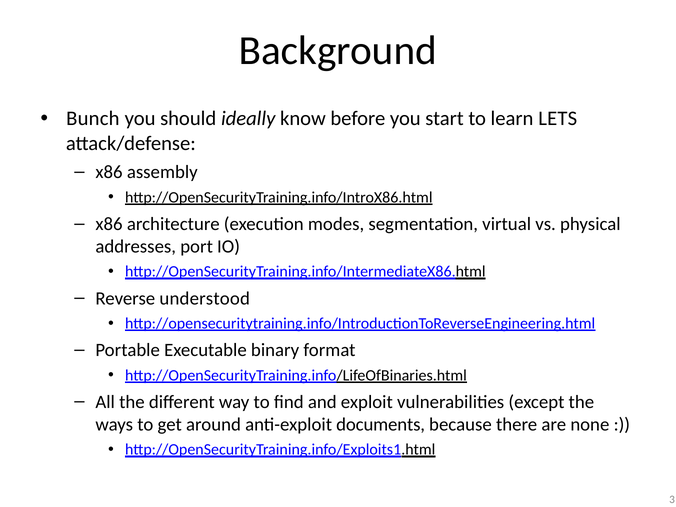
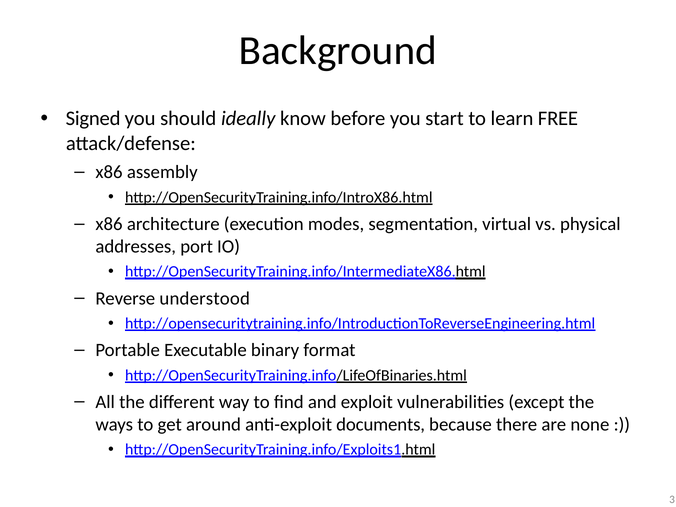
Bunch: Bunch -> Signed (93, 119)
LETS: LETS -> FREE (558, 119)
